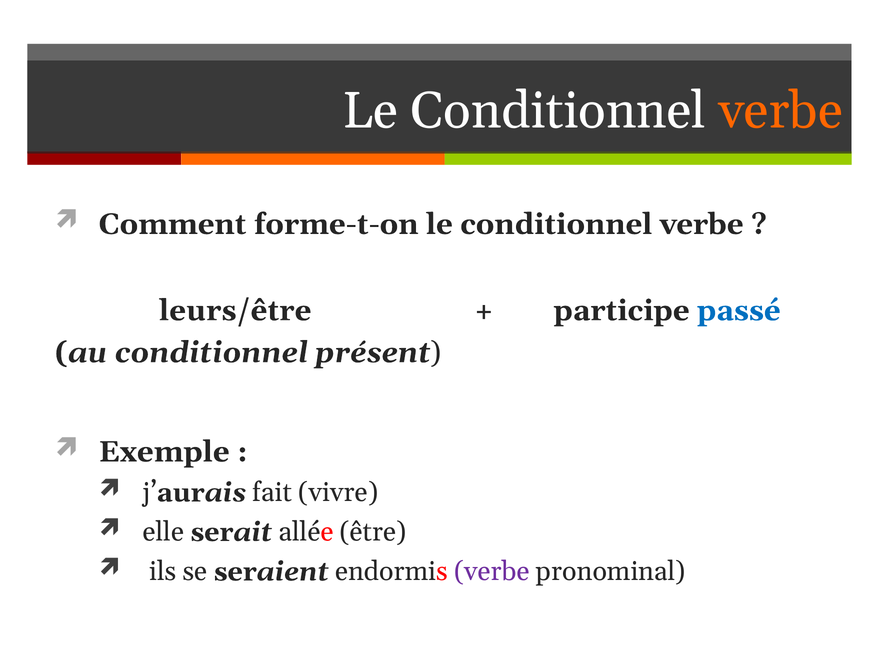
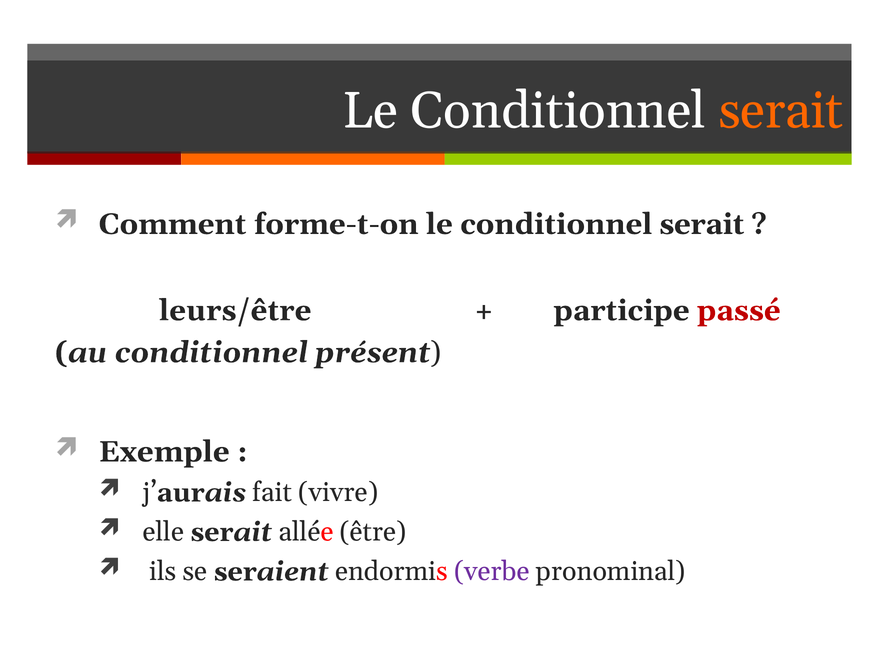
verbe: verbe -> serait (781, 111)
forme-t-on le conditionnel verbe: verbe -> serait (702, 224)
passé colour: blue -> red (739, 311)
